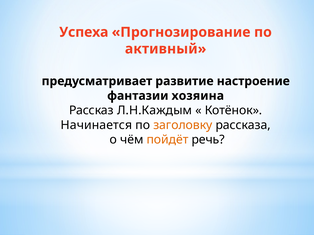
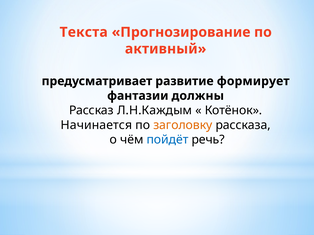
Успеха: Успеха -> Текста (84, 32)
настроение: настроение -> формирует (253, 81)
хозяина: хозяина -> должны (198, 96)
пойдёт colour: orange -> blue (167, 140)
